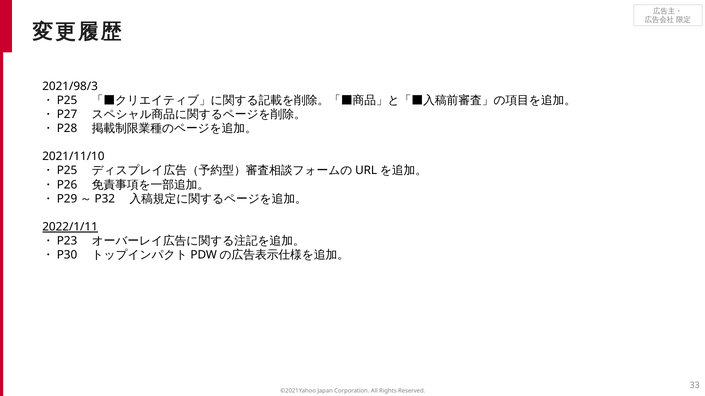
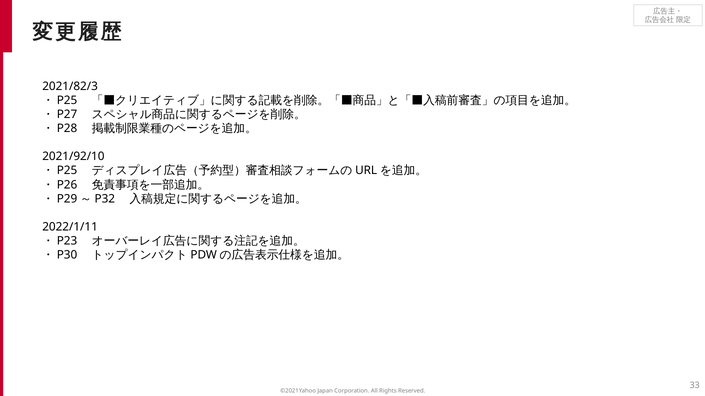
2021/98/3: 2021/98/3 -> 2021/82/3 (70, 86)
2021/11/10: 2021/11/10 -> 2021/92/10 (73, 157)
2022/1/11 underline: present -> none (70, 227)
